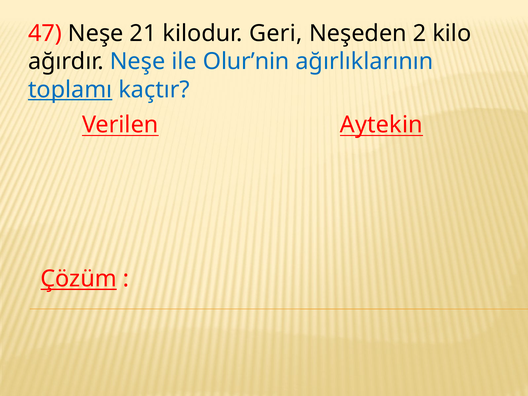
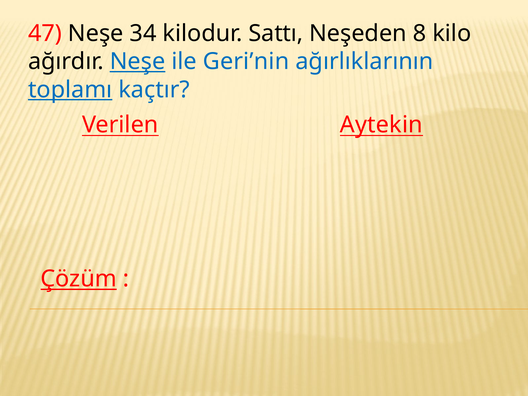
21: 21 -> 34 (143, 33)
Geri: Geri -> Sattı (276, 33)
2: 2 -> 8 (420, 33)
Neşe underline: none -> present (138, 62)
Olur’nin: Olur’nin -> Geri’nin (246, 62)
